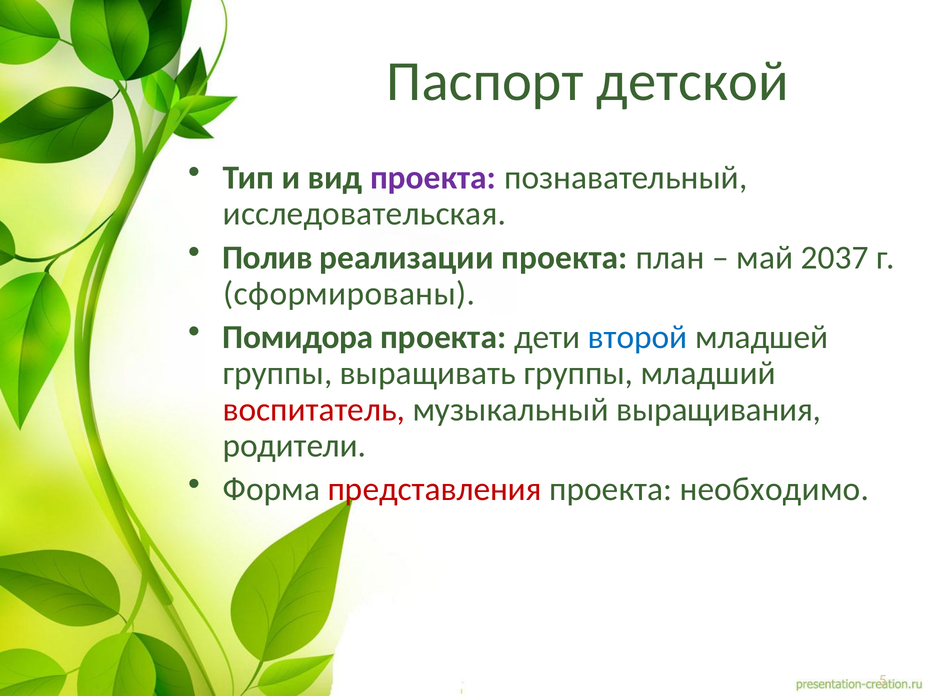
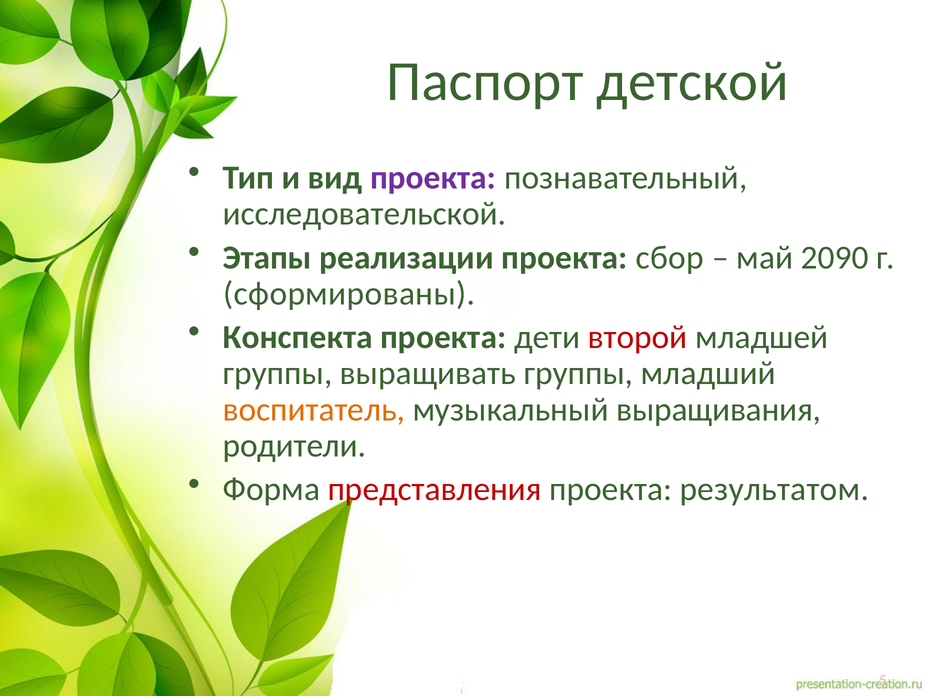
исследовательская: исследовательская -> исследовательской (365, 214)
Полив: Полив -> Этапы (267, 257)
план: план -> сбор (670, 257)
2037: 2037 -> 2090 (835, 257)
Помидора: Помидора -> Конспекта (298, 337)
второй colour: blue -> red (638, 337)
воспитатель colour: red -> orange (314, 409)
необходимо: необходимо -> результатом (774, 489)
